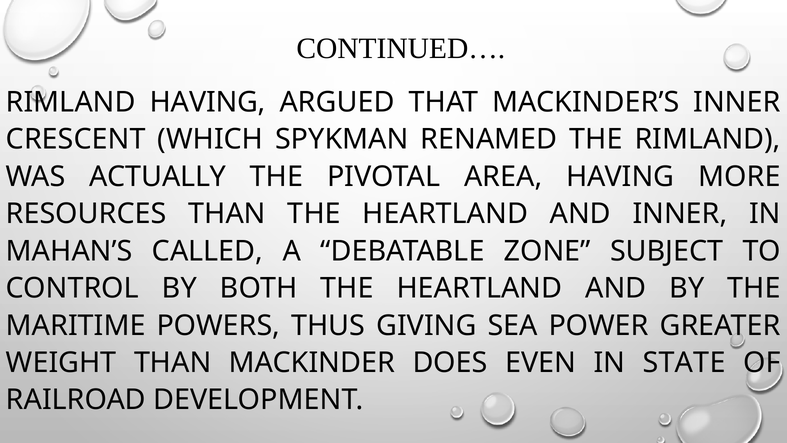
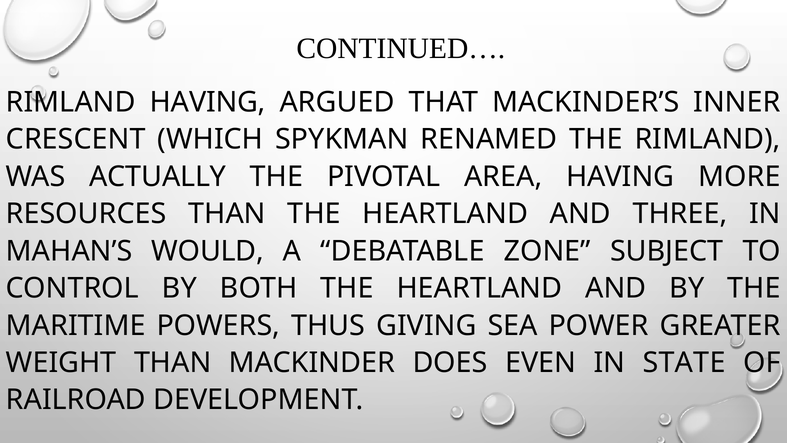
AND INNER: INNER -> THREE (680, 214)
CALLED: CALLED -> WOULD (208, 251)
